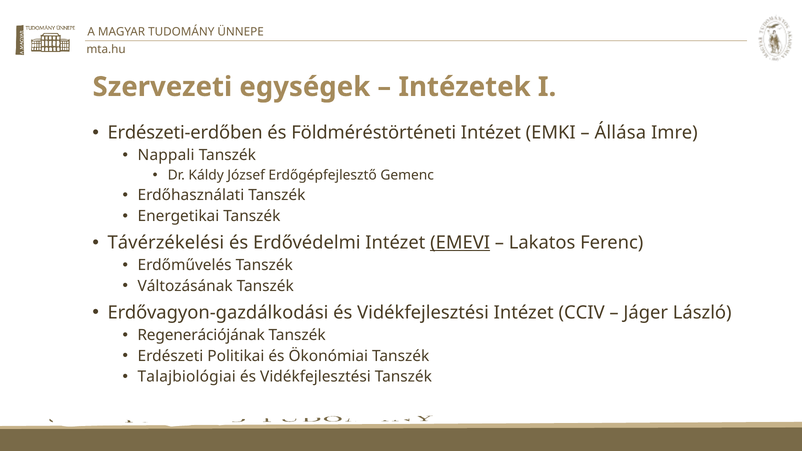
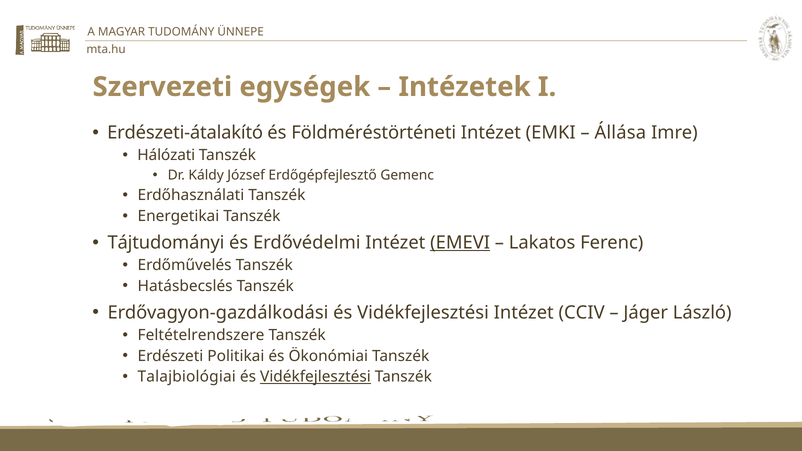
Erdészeti-erdőben: Erdészeti-erdőben -> Erdészeti-átalakító (185, 133)
Nappali: Nappali -> Hálózati (166, 155)
Távérzékelési: Távérzékelési -> Tájtudományi (166, 243)
Változásának: Változásának -> Hatásbecslés (185, 286)
Regenerációjának: Regenerációjának -> Feltételrendszere (201, 335)
Vidékfejlesztési underline: none -> present (315, 377)
